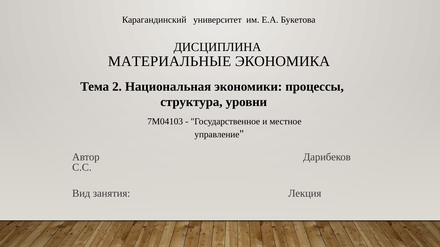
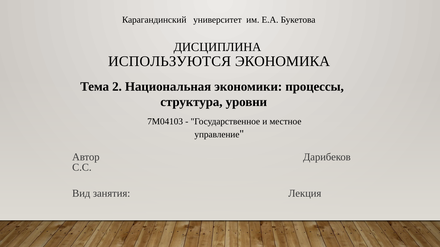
МАТЕРИАЛЬНЫЕ: МАТЕРИАЛЬНЫЕ -> ИСПОЛЬЗУЮТСЯ (170, 62)
